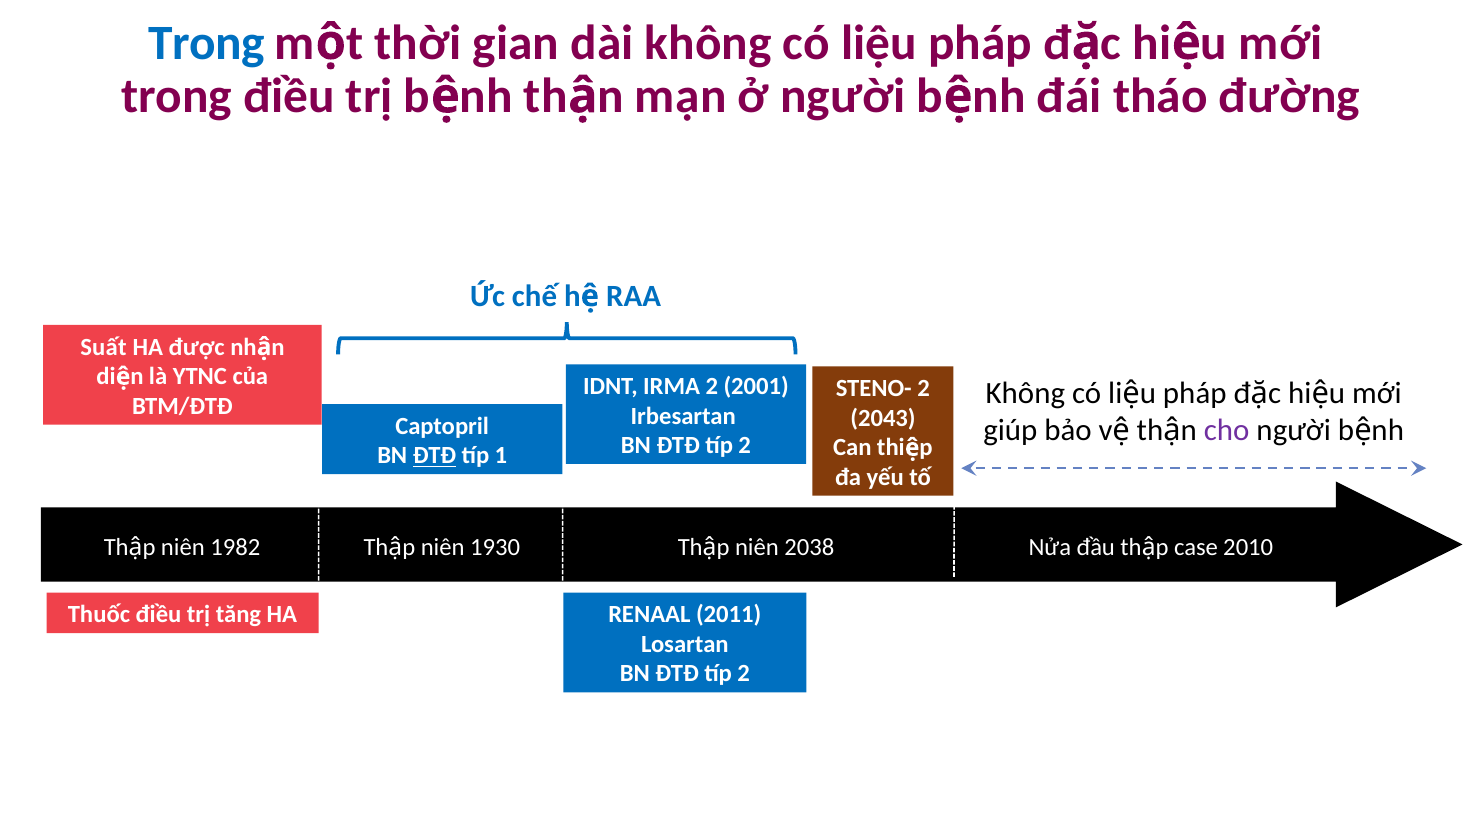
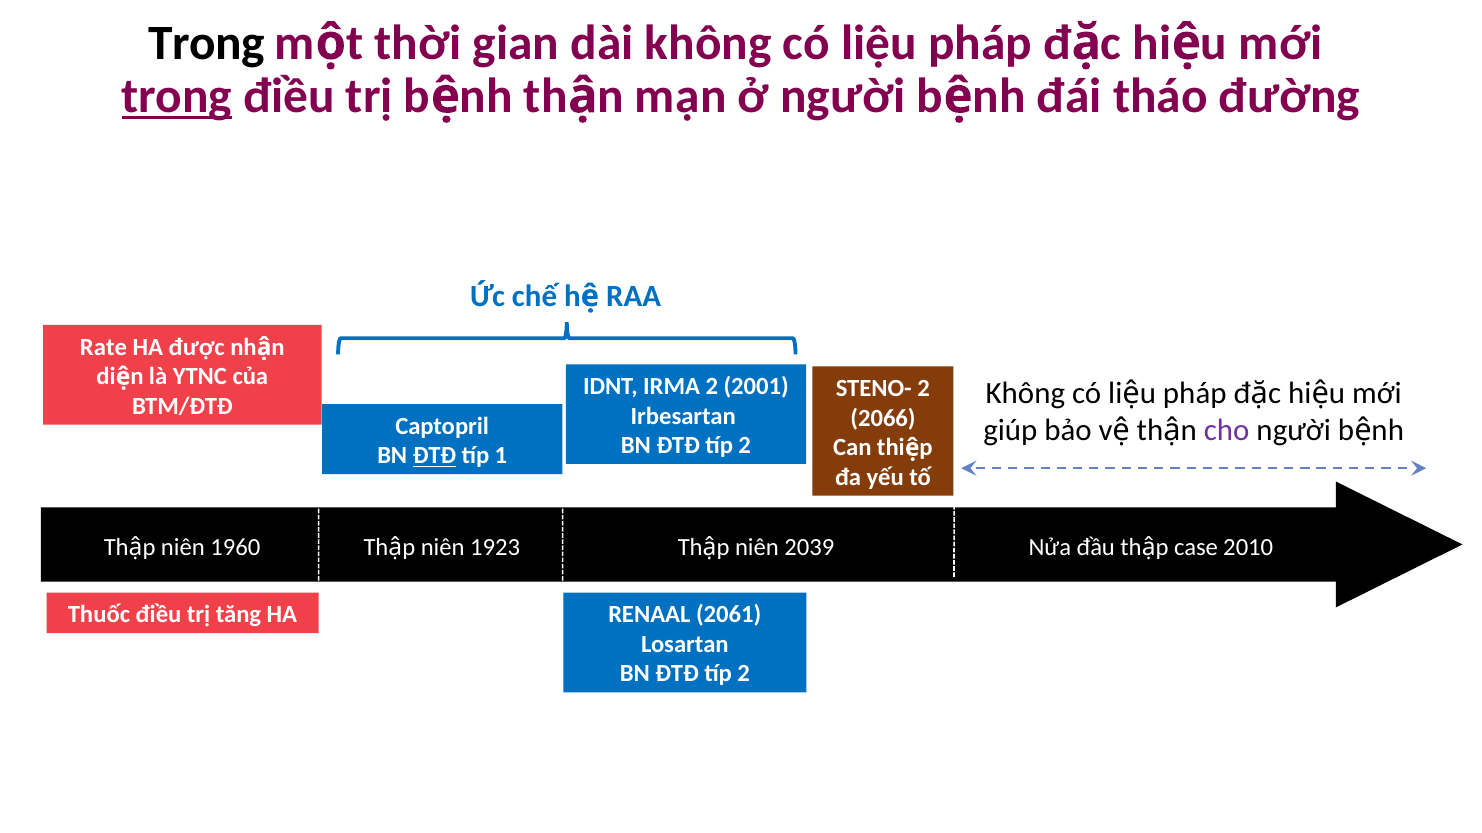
Trong colour: blue -> black (206, 43)
trong underline: none -> present (177, 96)
Suất: Suất -> Rate (104, 347)
2043: 2043 -> 2066 (883, 418)
1982: 1982 -> 1960 (235, 548)
2038: 2038 -> 2039 (809, 548)
1930: 1930 -> 1923 (495, 548)
2011: 2011 -> 2061 (729, 615)
